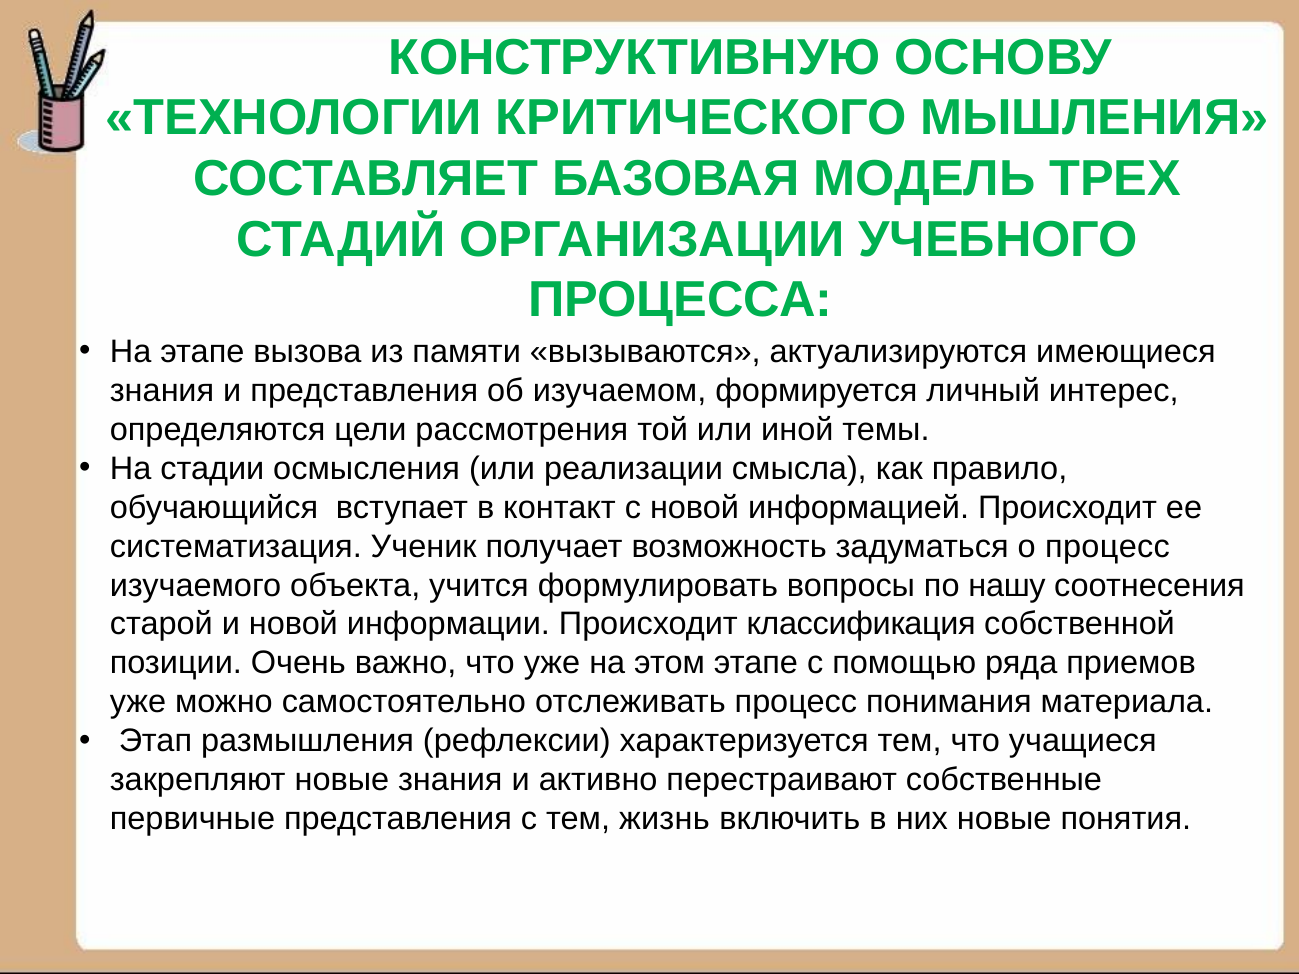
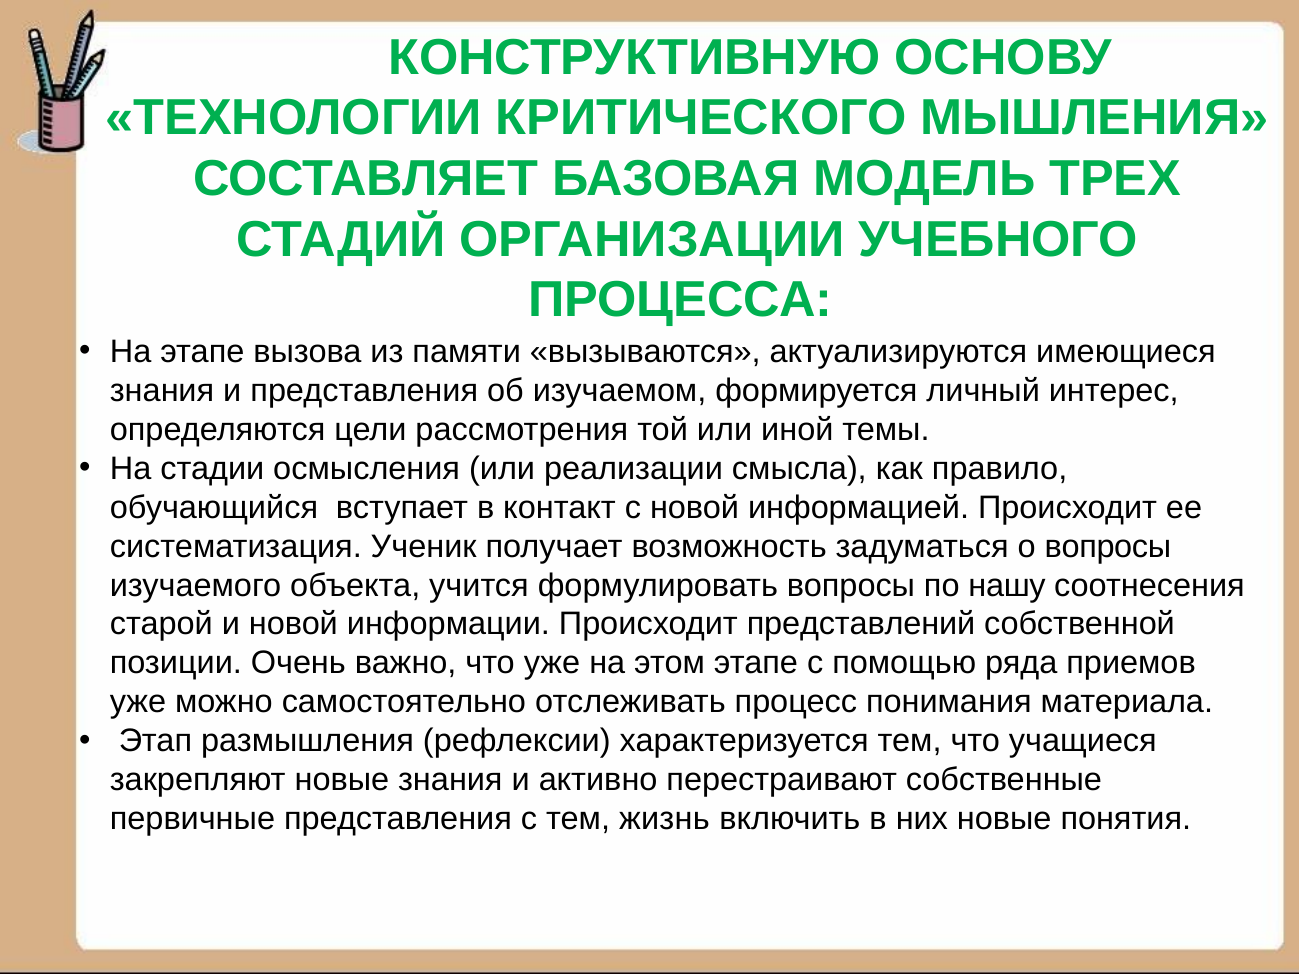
о процесс: процесс -> вопросы (1108, 546)
классификация: классификация -> представлений (861, 624)
